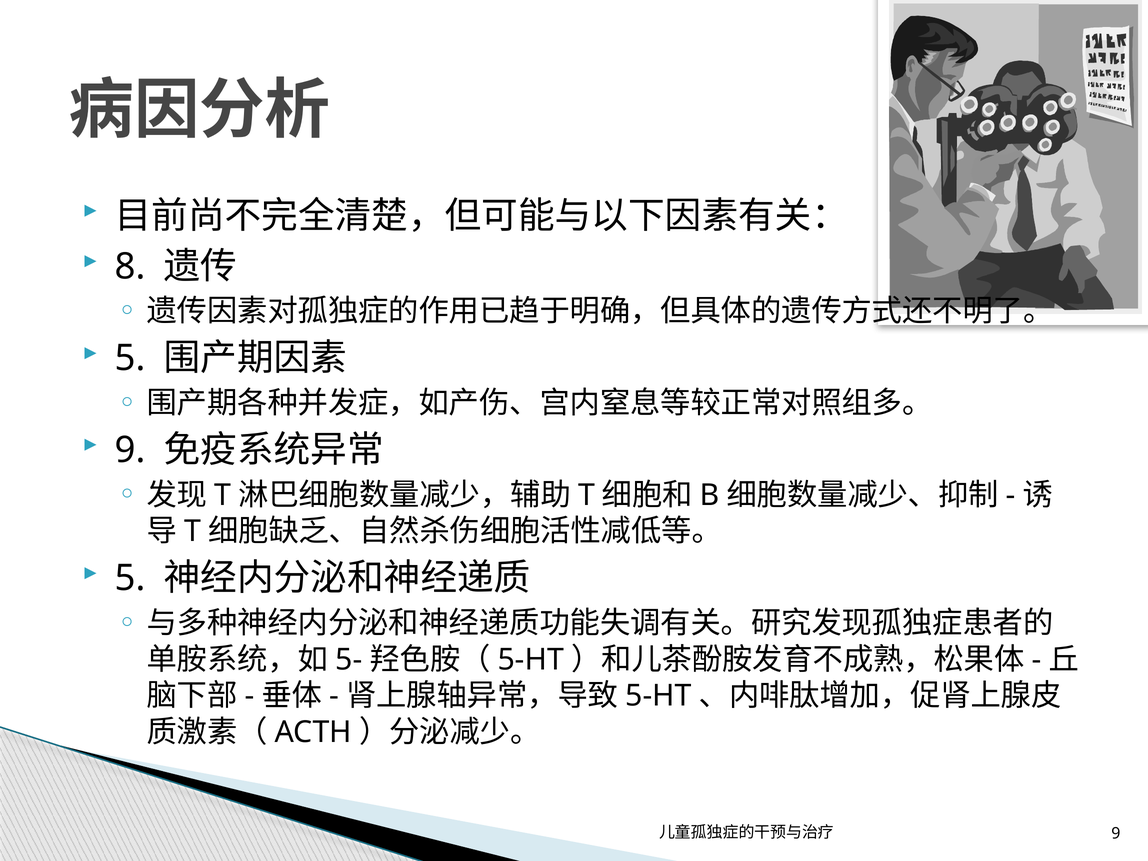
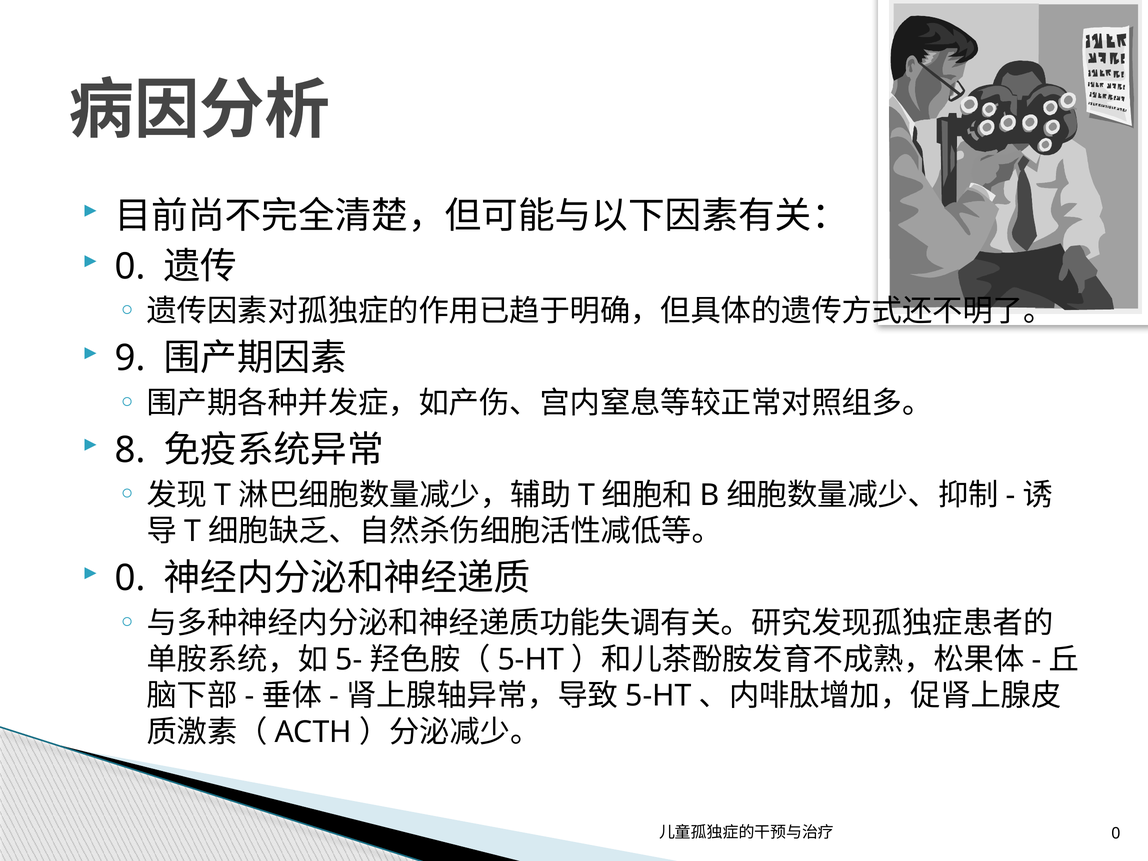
8: 8 -> 0 (130, 267)
5: 5 -> 9 (130, 358)
9: 9 -> 8 (130, 450)
5: 5 -> 0 (130, 578)
9: 9 -> 0 (1116, 834)
